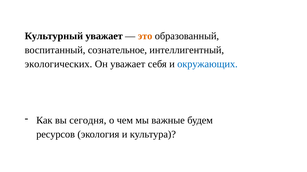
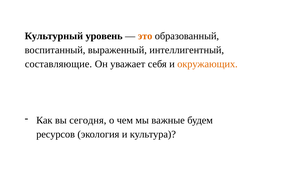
Культурный уважает: уважает -> уровень (104, 36)
сознательное: сознательное -> выраженный (117, 50)
экологических: экологических -> составляющие (58, 64)
окружающих colour: blue -> orange (207, 64)
